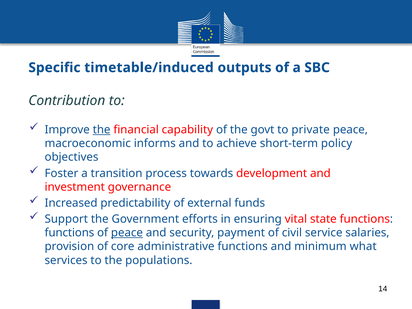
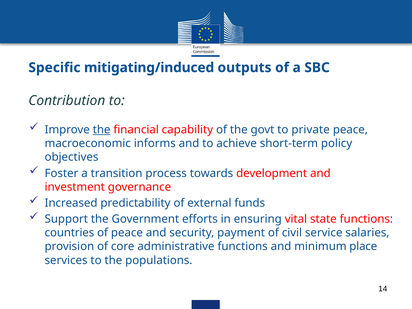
timetable/induced: timetable/induced -> mitigating/induced (149, 68)
functions: functions -> countries (69, 233)
peace underline: present -> none (127, 233)
what: what -> place (363, 247)
